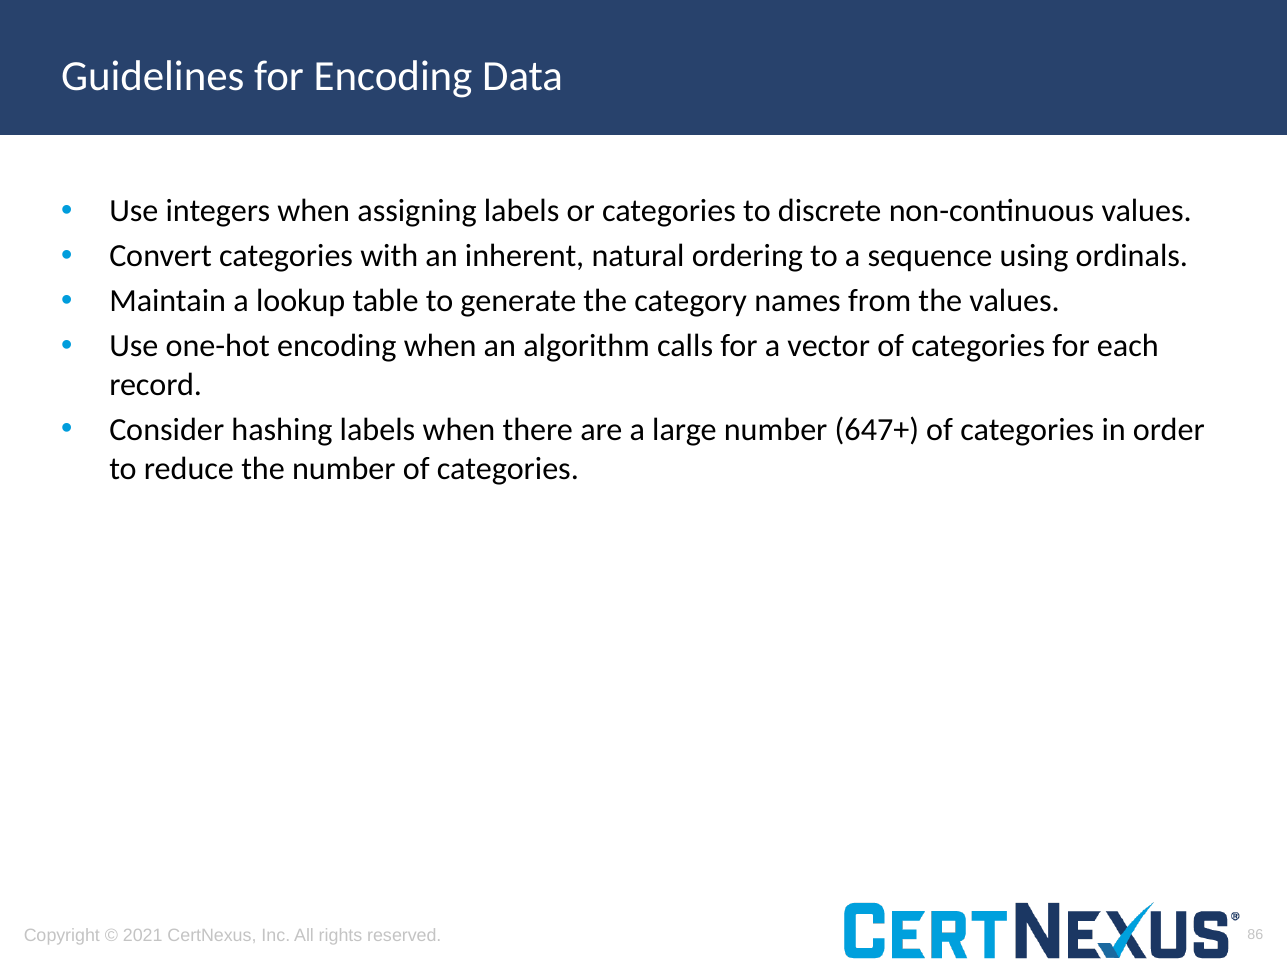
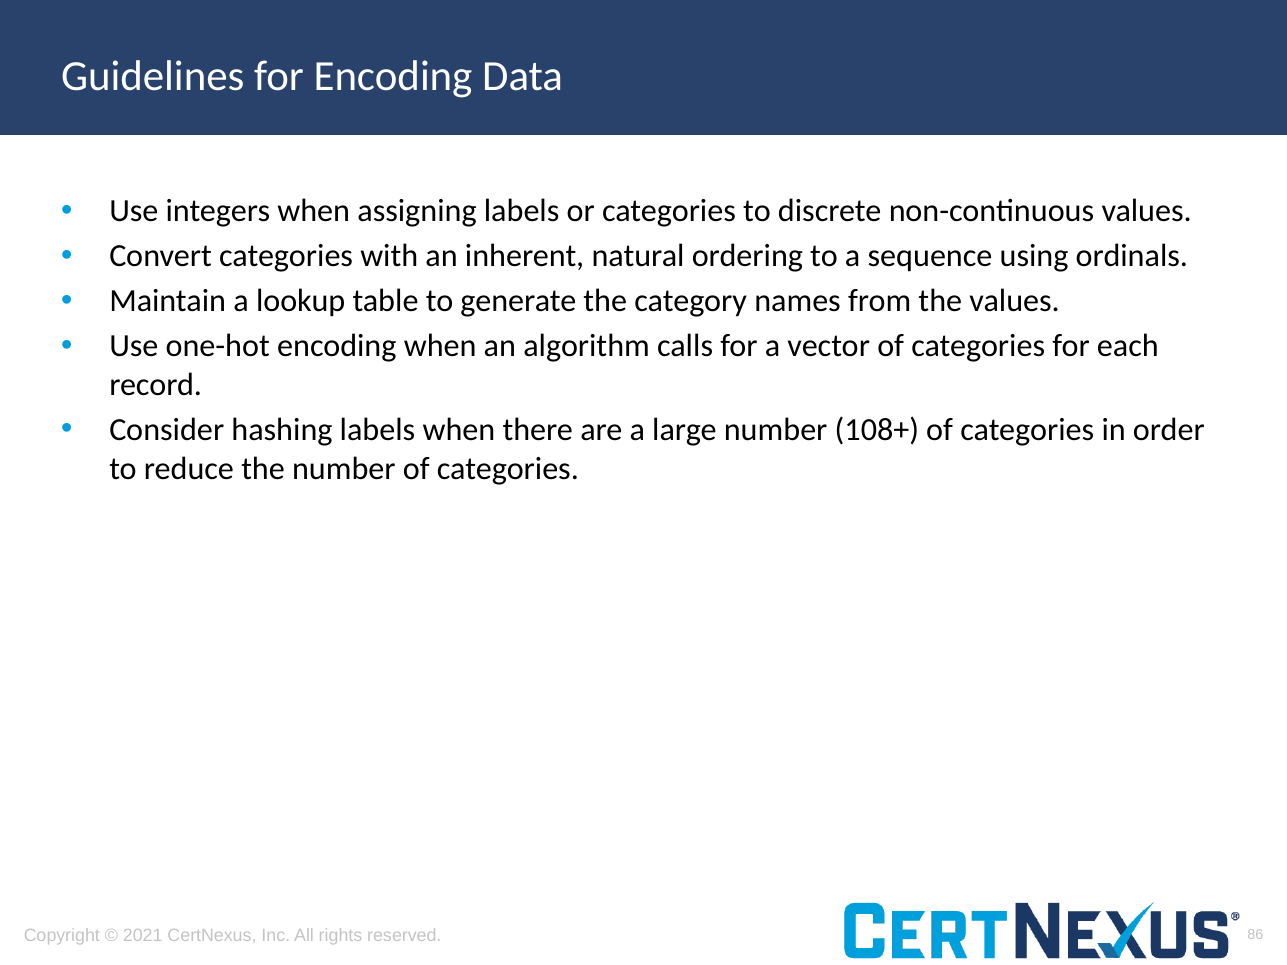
647+: 647+ -> 108+ (877, 430)
